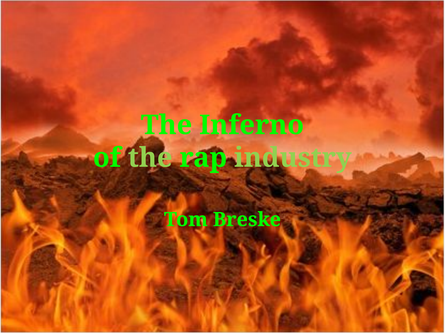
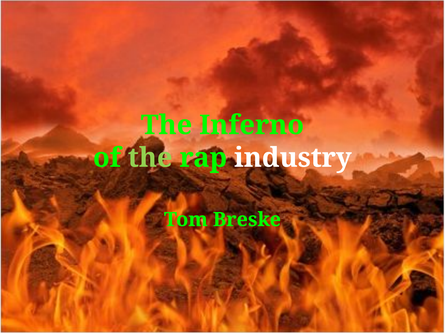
industry colour: light green -> white (293, 158)
